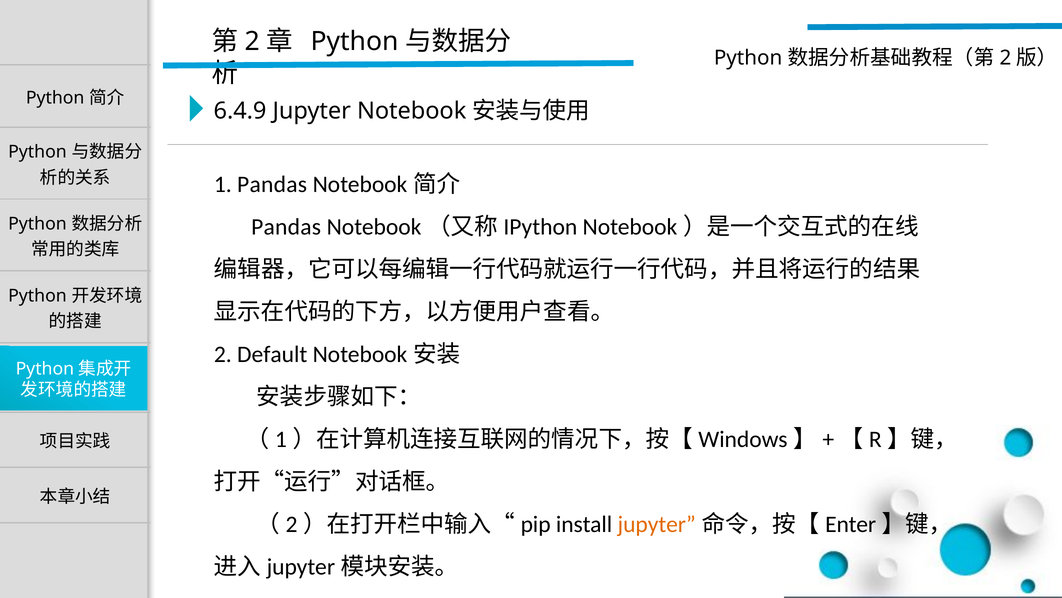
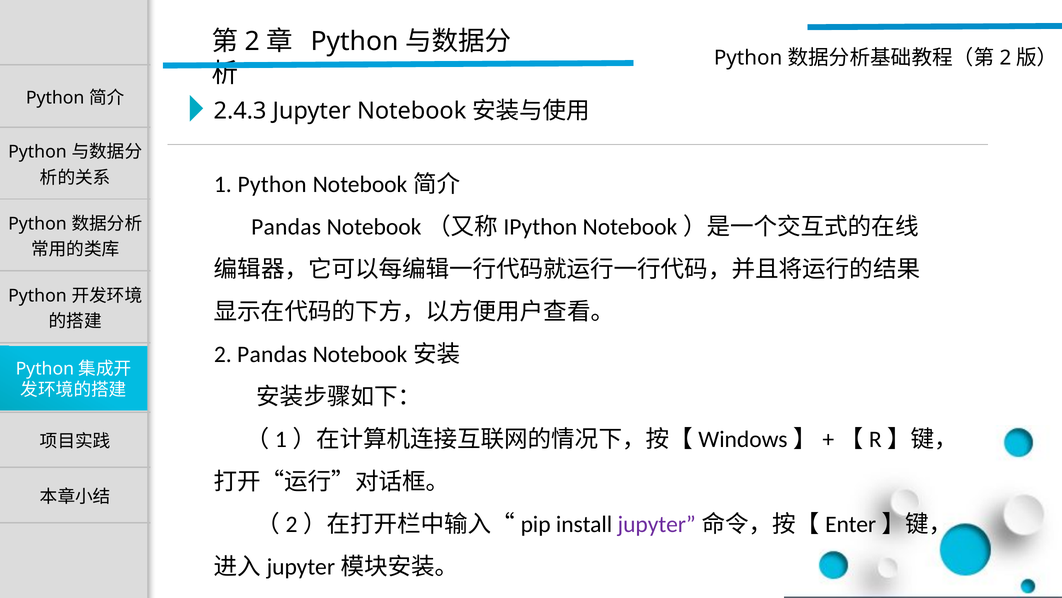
6.4.9: 6.4.9 -> 2.4.3 (240, 111)
1 Pandas: Pandas -> Python (272, 184)
2 Default: Default -> Pandas (272, 354)
jupyter colour: orange -> purple (657, 524)
